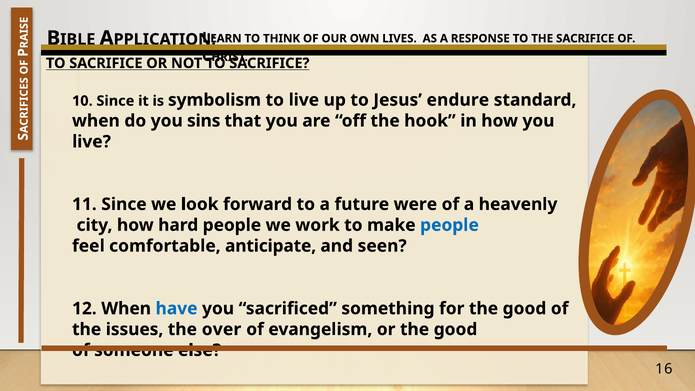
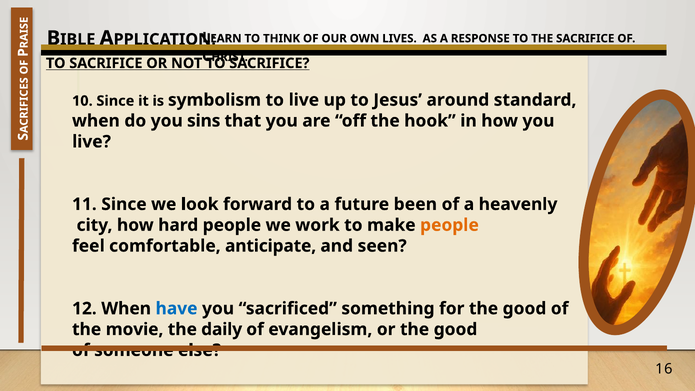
endure: endure -> around (458, 100)
were: were -> been (415, 204)
people colour: blue -> orange (449, 225)
issues: issues -> movie (135, 329)
over: over -> daily (222, 329)
